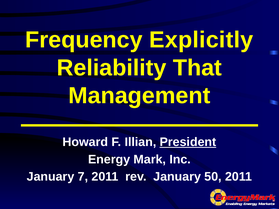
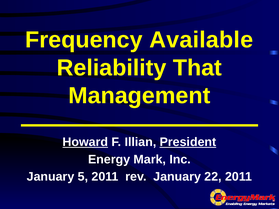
Explicitly: Explicitly -> Available (201, 40)
Howard underline: none -> present (85, 142)
7: 7 -> 5 (83, 177)
50: 50 -> 22 (213, 177)
